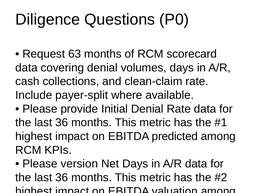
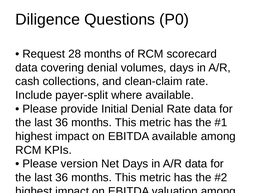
63: 63 -> 28 (75, 54)
EBITDA predicted: predicted -> available (175, 136)
